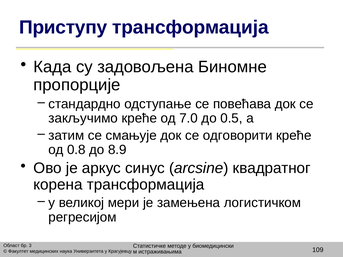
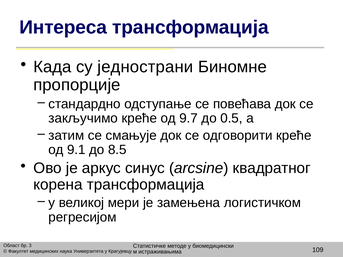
Приступу: Приступу -> Интереса (63, 27)
задовољена: задовољена -> једнострани (145, 67)
7.0: 7.0 -> 9.7 (189, 118)
0.8: 0.8 -> 9.1 (76, 150)
8.9: 8.9 -> 8.5 (117, 150)
